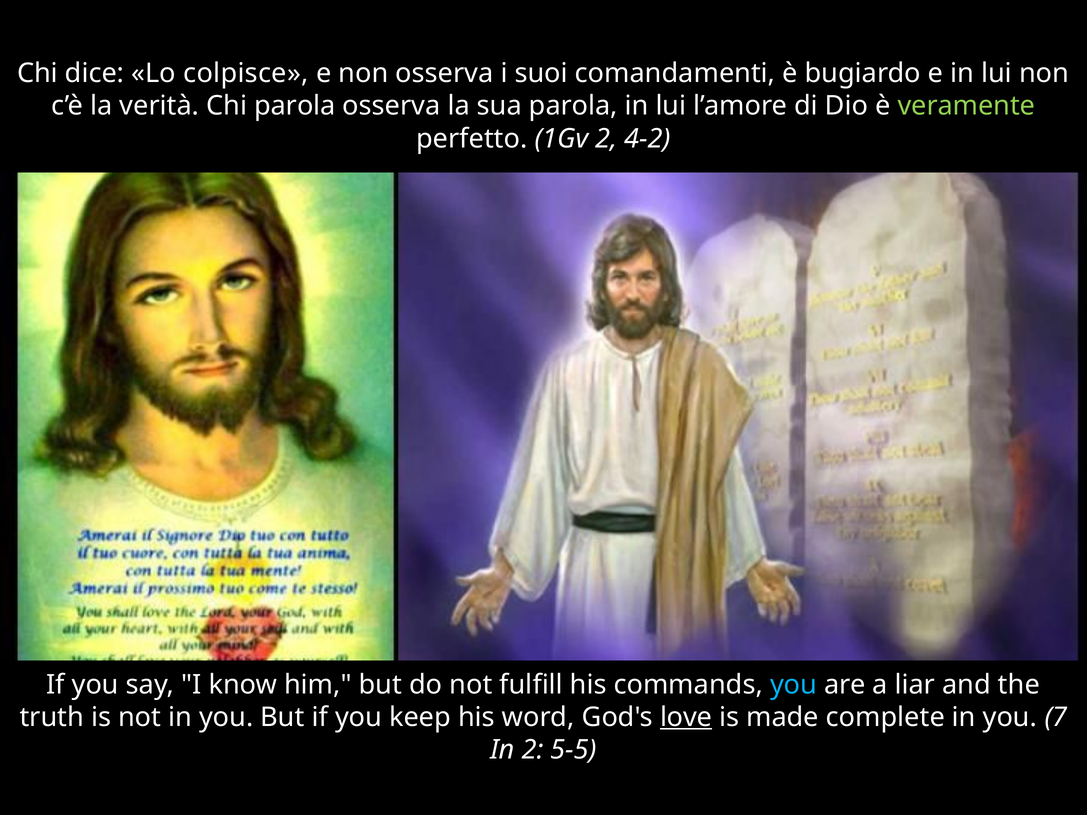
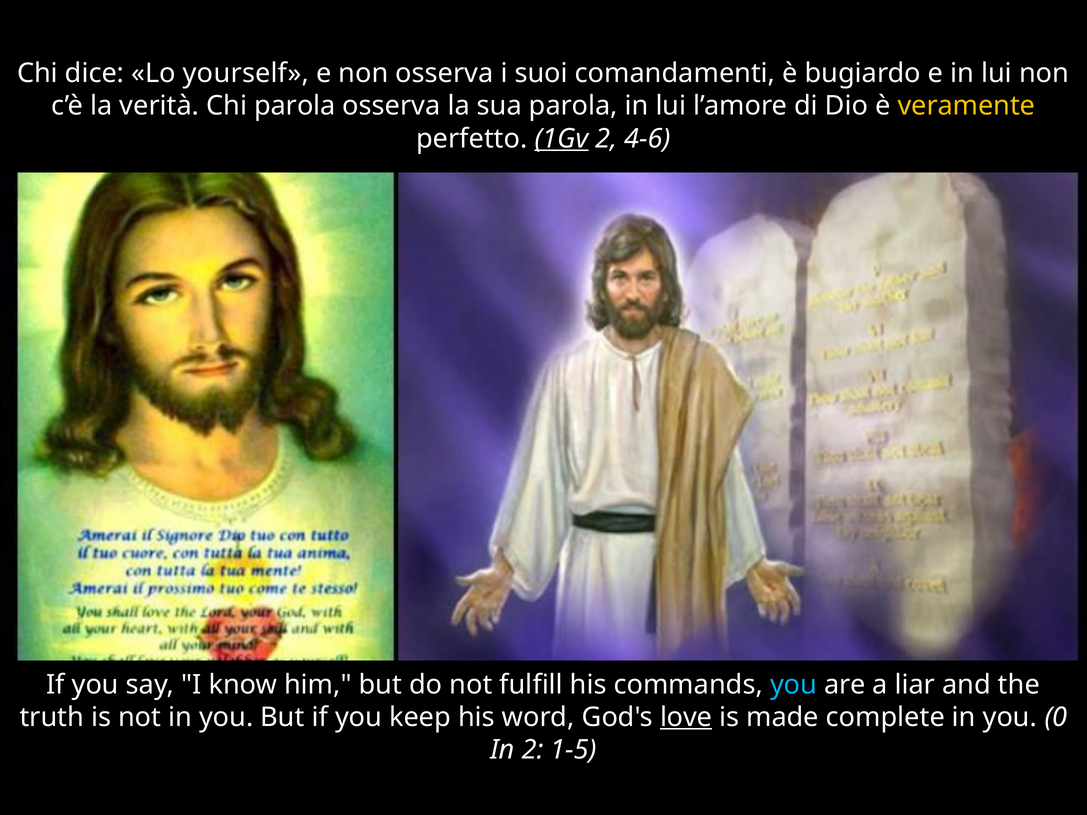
colpisce: colpisce -> yourself (246, 73)
veramente colour: light green -> yellow (966, 106)
1Gv underline: none -> present (561, 139)
4-2: 4-2 -> 4-6 (648, 139)
7: 7 -> 0 (1056, 717)
5-5: 5-5 -> 1-5 (574, 750)
